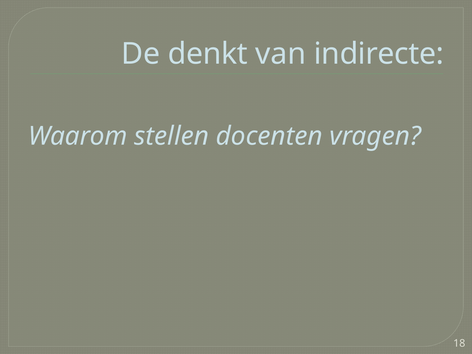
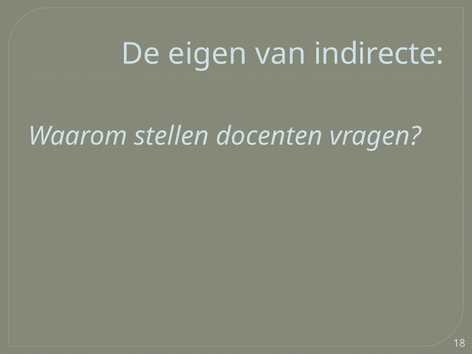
denkt: denkt -> eigen (208, 54)
